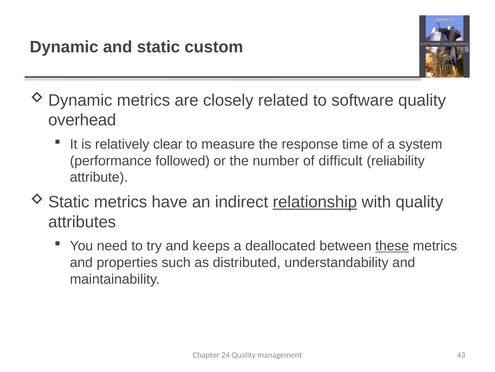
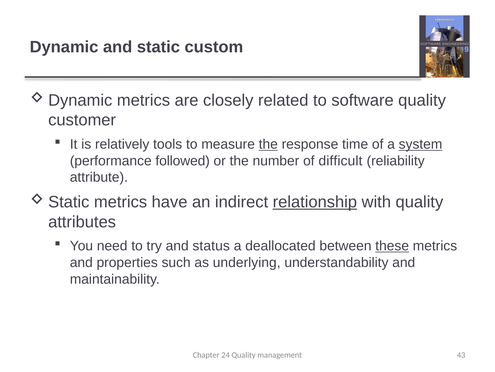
overhead: overhead -> customer (82, 120)
clear: clear -> tools (168, 144)
the underline: none -> present (268, 144)
system underline: none -> present (421, 144)
keeps: keeps -> status (211, 246)
distributed: distributed -> underlying (247, 262)
